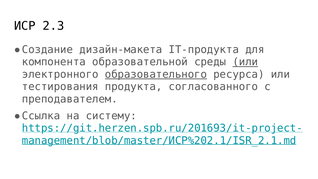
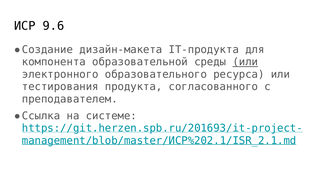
2.3: 2.3 -> 9.6 (53, 26)
образовательного underline: present -> none (156, 74)
систему: систему -> системе (111, 116)
